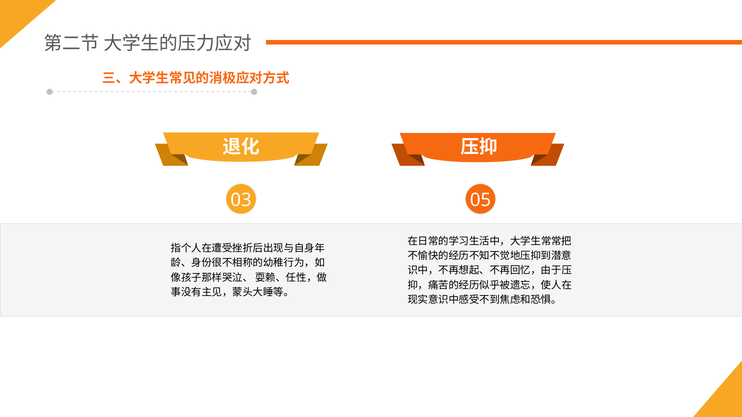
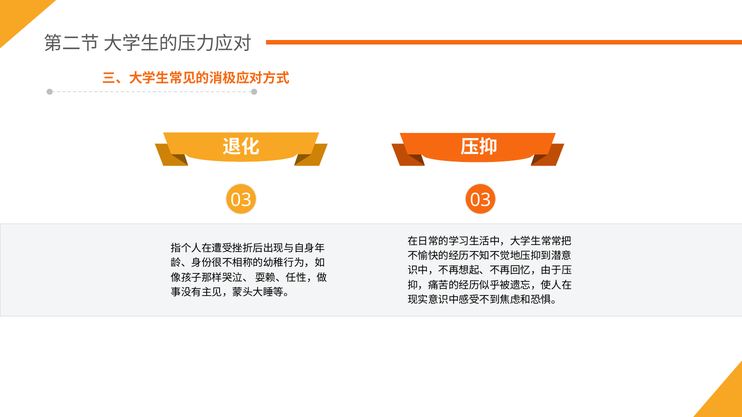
03 05: 05 -> 03 (481, 200)
